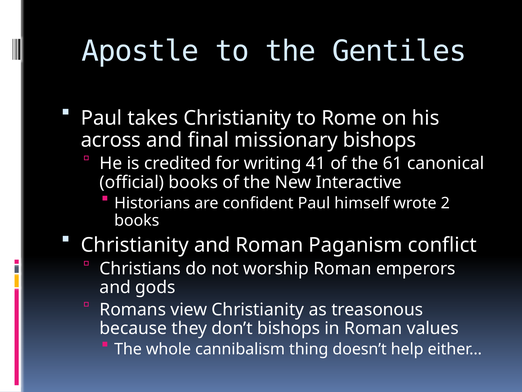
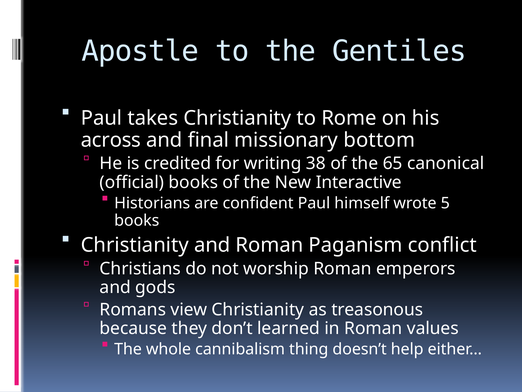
missionary bishops: bishops -> bottom (379, 140)
41: 41 -> 38 (316, 163)
61: 61 -> 65 (393, 163)
2: 2 -> 5 (445, 203)
don’t bishops: bishops -> learned (289, 328)
